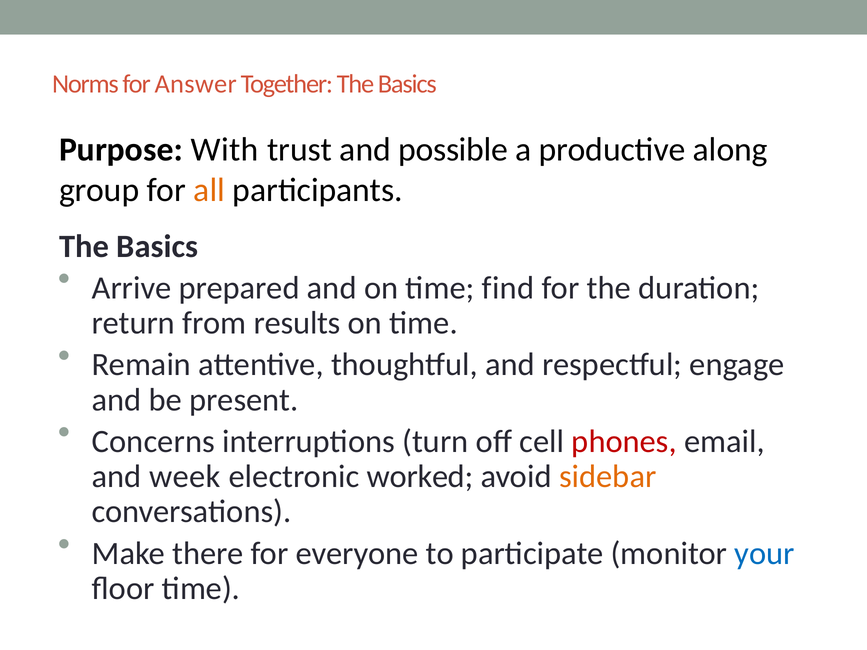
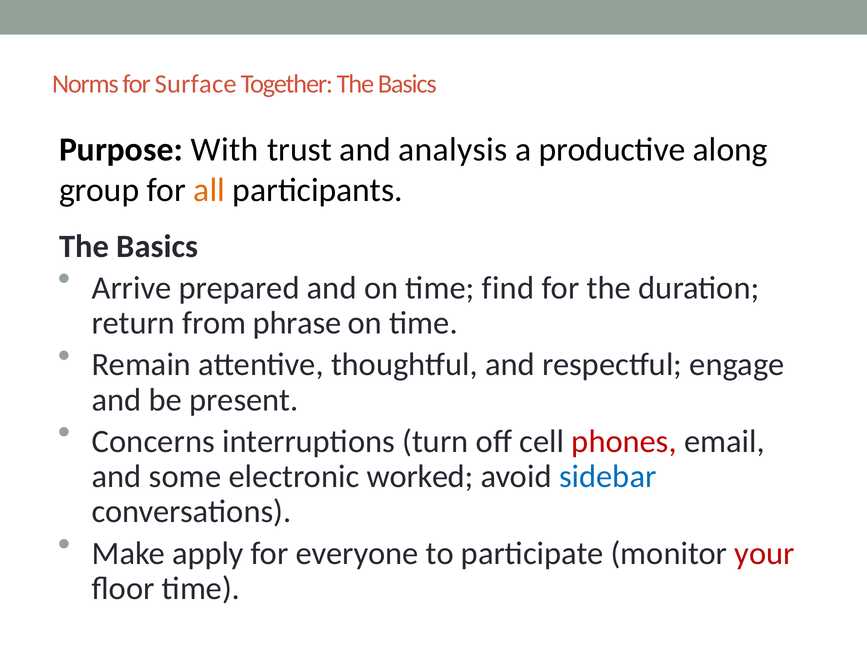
Answer: Answer -> Surface (196, 84)
possible: possible -> analysis (453, 150)
results: results -> phrase (297, 323)
week: week -> some (185, 477)
sidebar colour: orange -> blue (608, 477)
there: there -> apply (208, 554)
your colour: blue -> red (764, 554)
